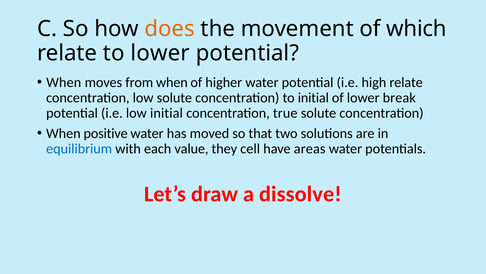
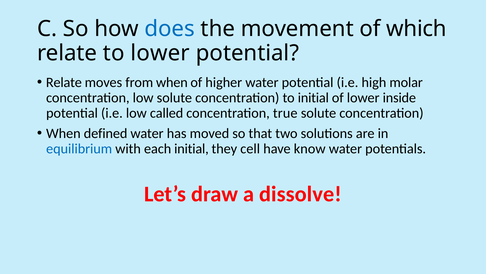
does colour: orange -> blue (170, 29)
When: When -> Relate (64, 82)
high relate: relate -> molar (406, 82)
break: break -> inside (399, 97)
low initial: initial -> called (167, 113)
positive: positive -> defined (106, 133)
each value: value -> initial (191, 148)
areas: areas -> know (310, 148)
